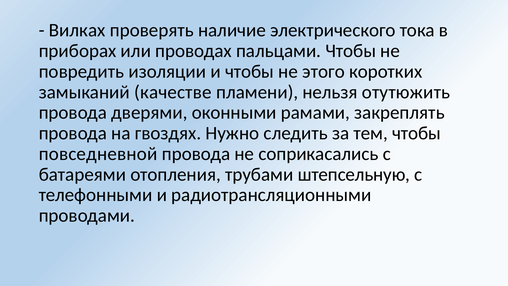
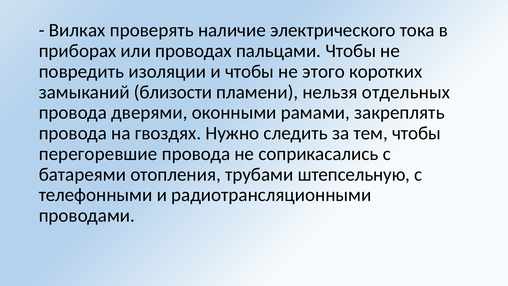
качестве: качестве -> близости (173, 92)
отутюжить: отутюжить -> отдельных (406, 92)
повседневной: повседневной -> перегоревшие (98, 154)
